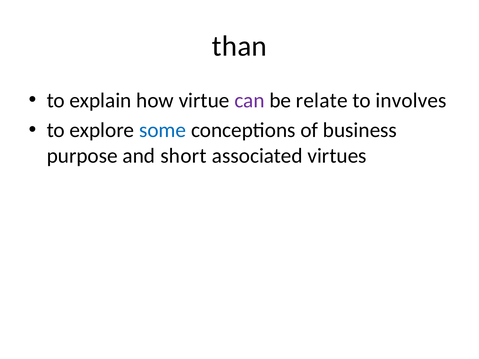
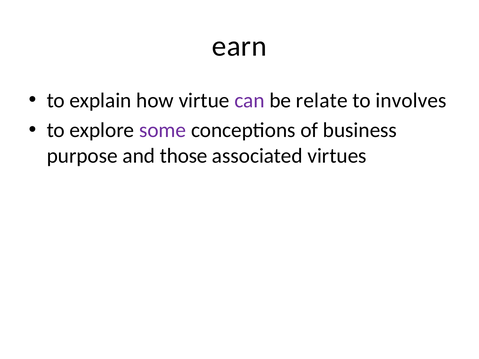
than: than -> earn (239, 46)
some colour: blue -> purple (163, 130)
short: short -> those (184, 156)
